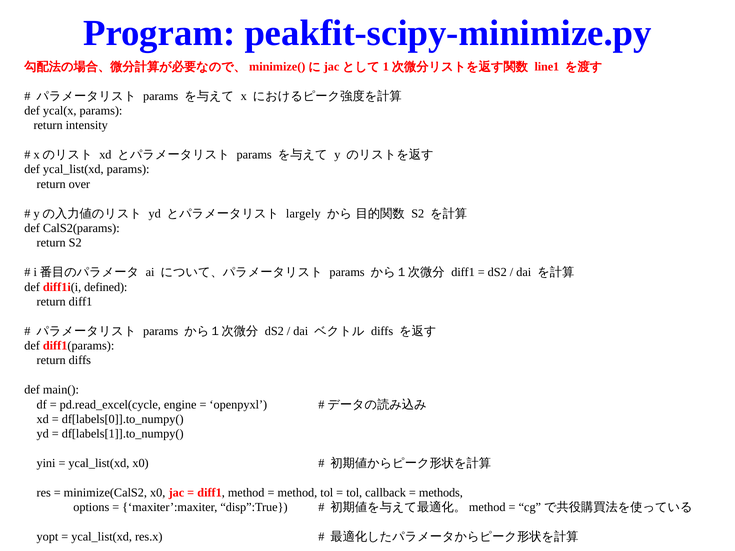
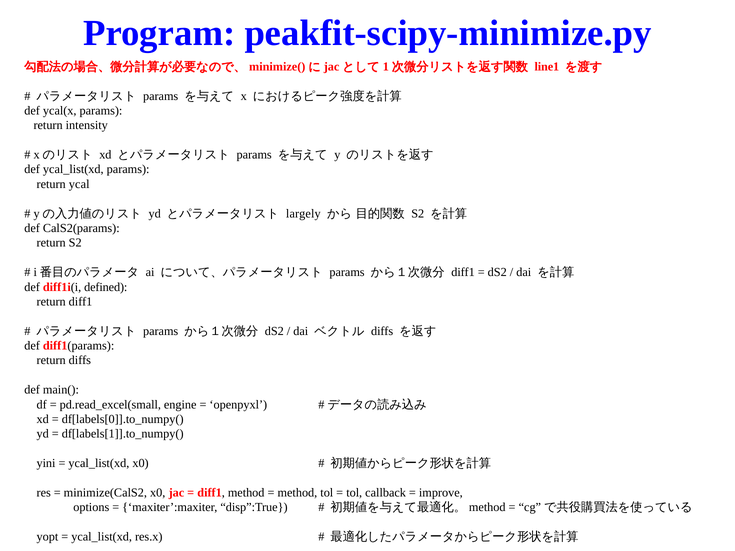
over: over -> ycal (79, 184)
pd.read_excel(cycle: pd.read_excel(cycle -> pd.read_excel(small (110, 405)
methods: methods -> improve (441, 493)
